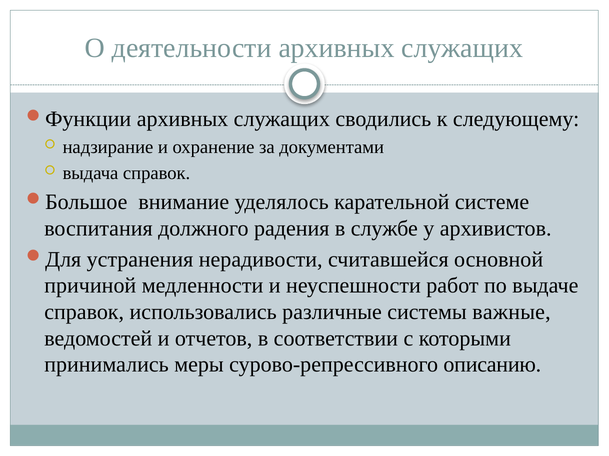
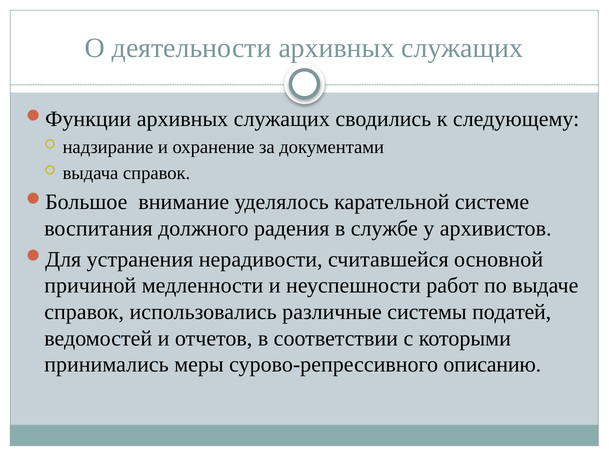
важные: важные -> податей (512, 313)
